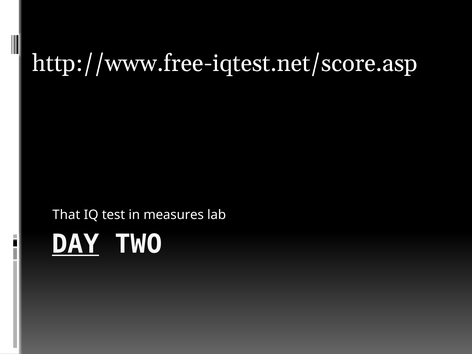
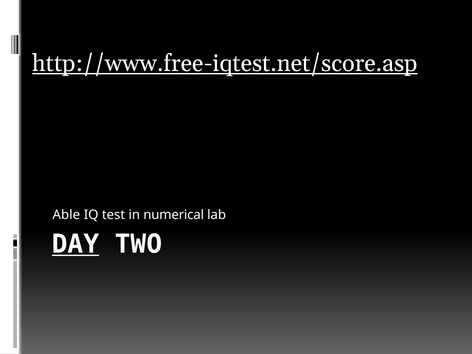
http://www.free-iqtest.net/score.asp underline: none -> present (225, 64)
That: That -> Able (66, 215)
measures: measures -> numerical (174, 215)
